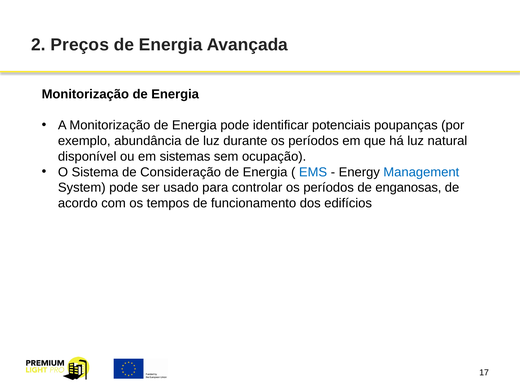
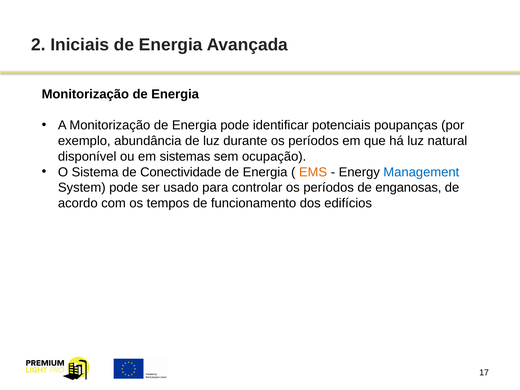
Preços: Preços -> Iniciais (80, 45)
Consideração: Consideração -> Conectividade (181, 172)
EMS colour: blue -> orange (313, 172)
